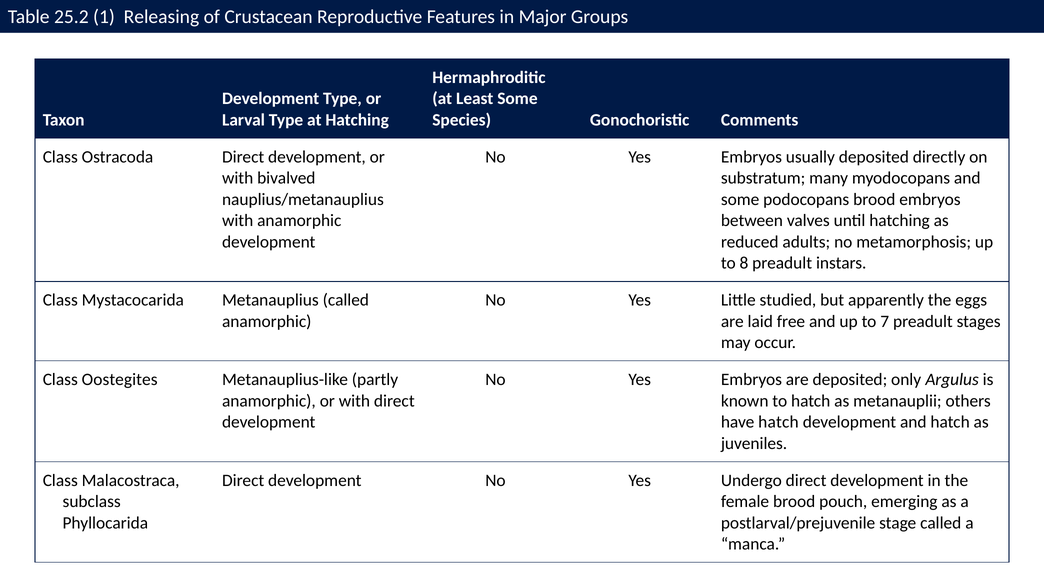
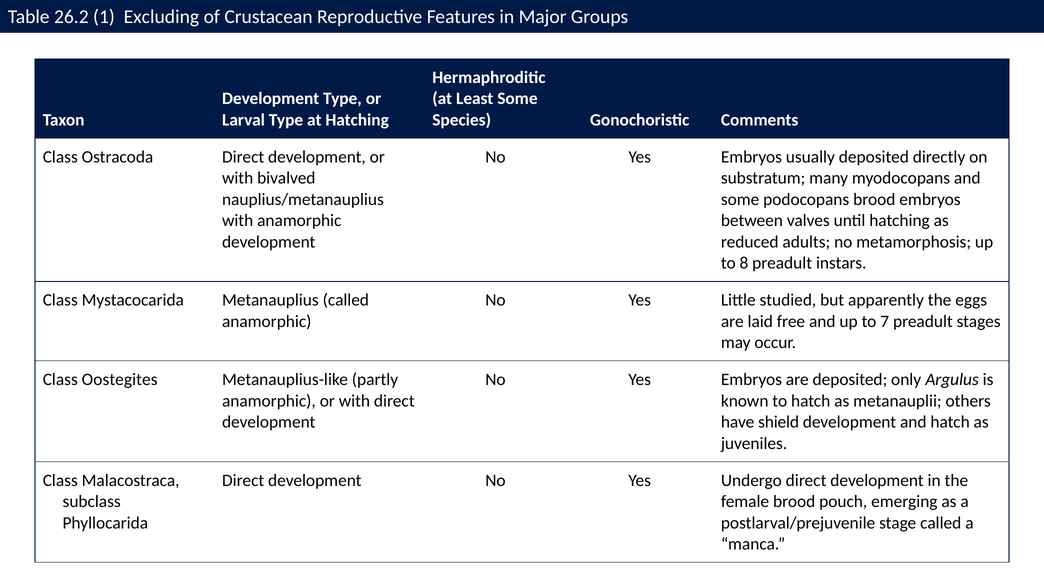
25.2: 25.2 -> 26.2 (71, 17)
Releasing: Releasing -> Excluding (161, 17)
have hatch: hatch -> shield (779, 422)
